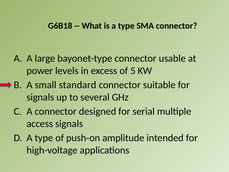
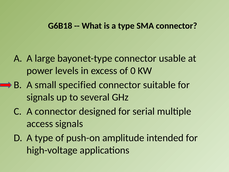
5: 5 -> 0 (133, 71)
standard: standard -> specified (78, 85)
